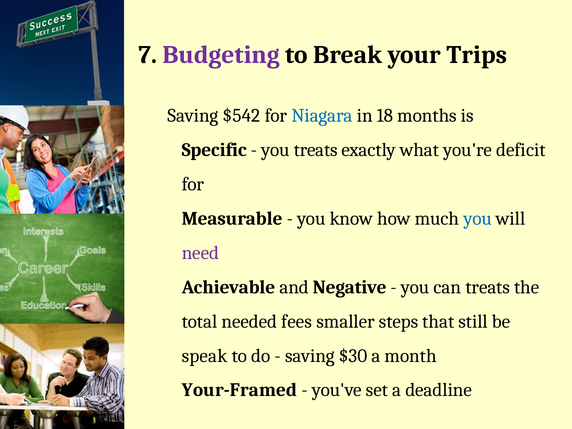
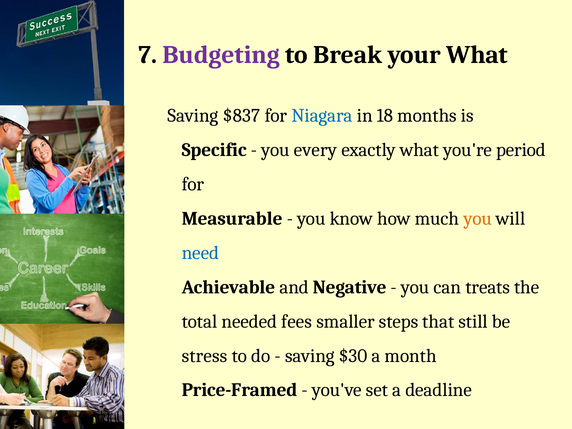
your Trips: Trips -> What (477, 55)
$542: $542 -> $837 (241, 115)
you treats: treats -> every (315, 150)
deficit: deficit -> period (521, 150)
you colour: blue -> orange (478, 218)
need colour: purple -> blue (200, 253)
speak: speak -> stress (205, 356)
Your-Framed: Your-Framed -> Price-Framed (239, 390)
